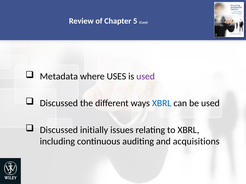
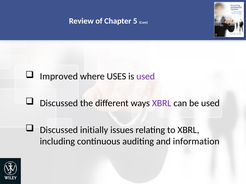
Metadata: Metadata -> Improved (59, 77)
XBRL colour: blue -> purple (162, 103)
acquisitions: acquisitions -> information (196, 142)
